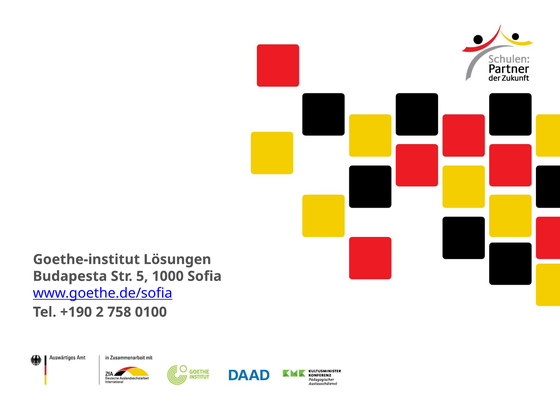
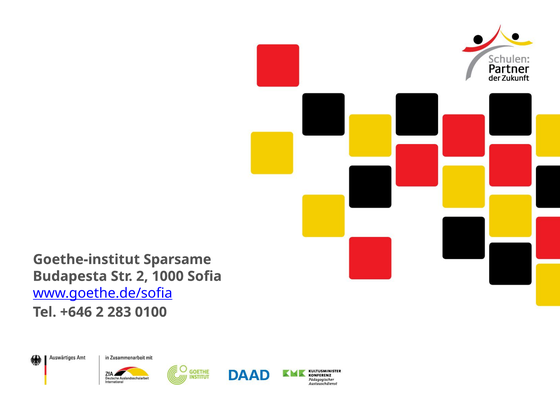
Lösungen: Lösungen -> Sparsame (177, 259)
Str 5: 5 -> 2 (142, 276)
+190: +190 -> +646 (76, 312)
758: 758 -> 283 (119, 312)
